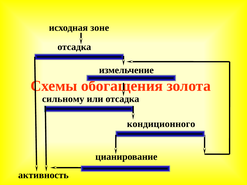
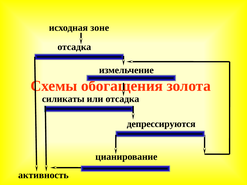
сильному: сильному -> силикаты (63, 99)
кондиционного: кондиционного -> депрессируются (161, 124)
